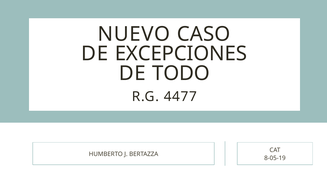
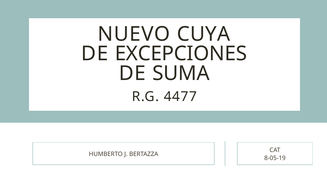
CASO: CASO -> CUYA (204, 34)
TODO: TODO -> SUMA (181, 73)
